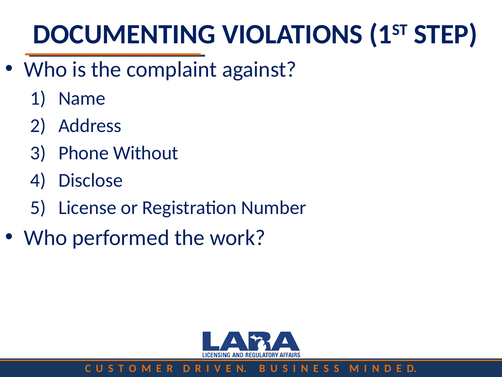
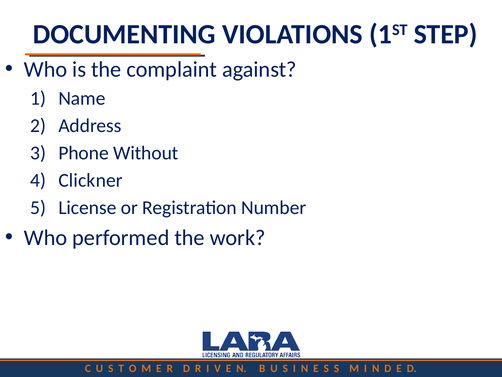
Disclose: Disclose -> Clickner (91, 180)
